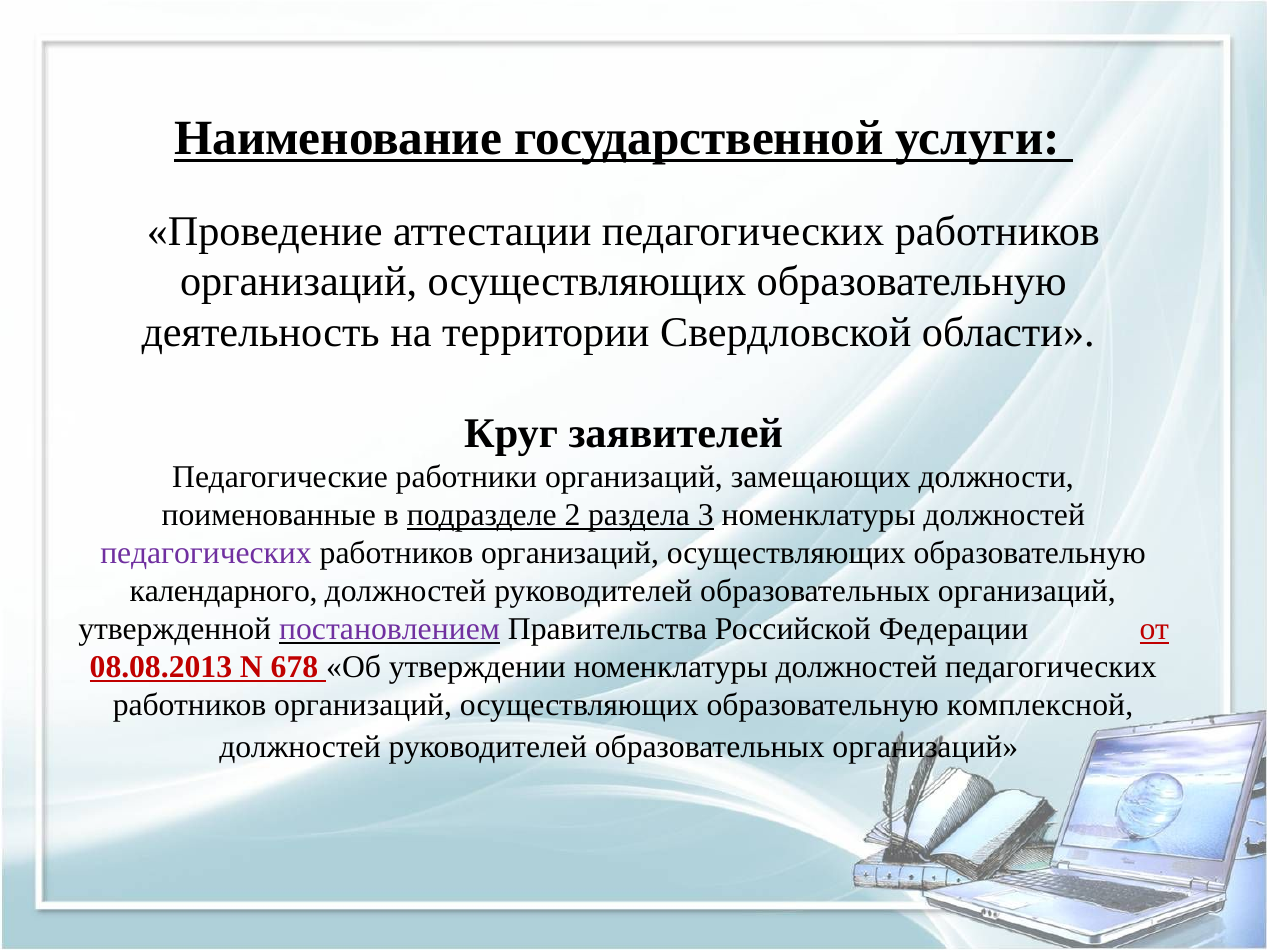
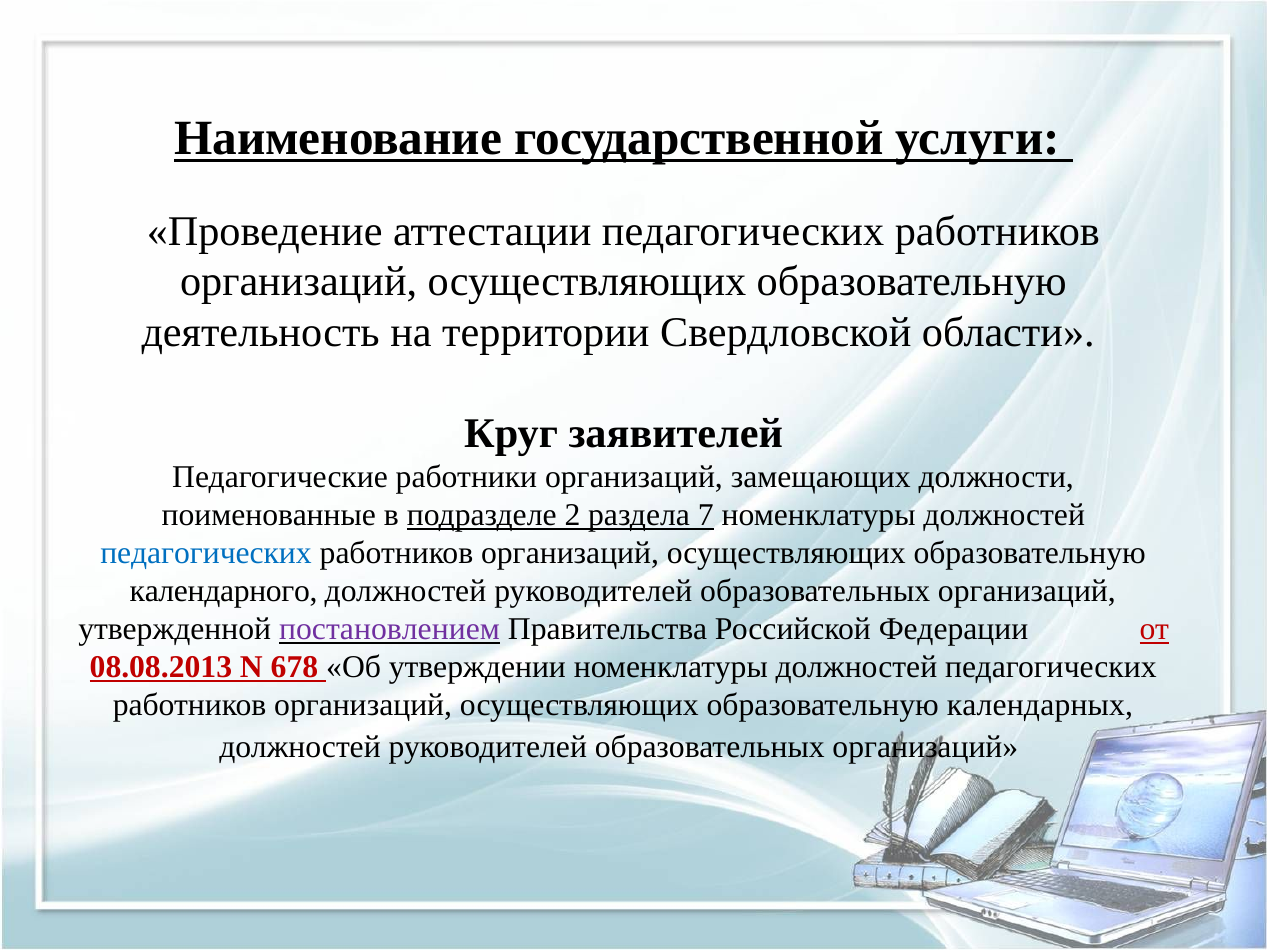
3: 3 -> 7 (706, 516)
педагогических colour: purple -> blue (206, 554)
комплексной: комплексной -> календарных (1040, 706)
